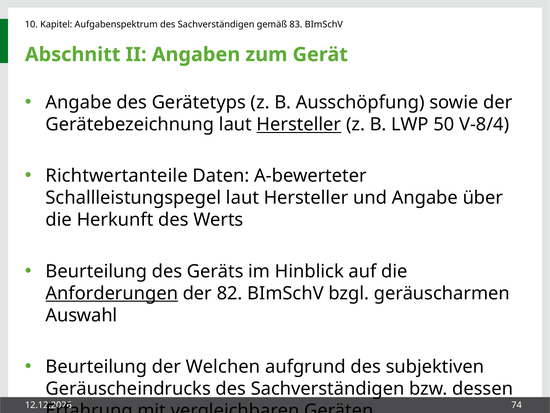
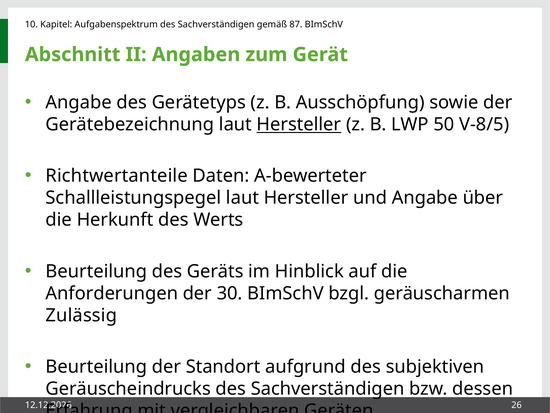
83: 83 -> 87 (296, 24)
V-8/4: V-8/4 -> V-8/5 (484, 124)
Anforderungen underline: present -> none (112, 293)
82: 82 -> 30 (230, 293)
Auswahl: Auswahl -> Zulässig (81, 315)
Welchen: Welchen -> Standort (223, 366)
74: 74 -> 26 (517, 405)
